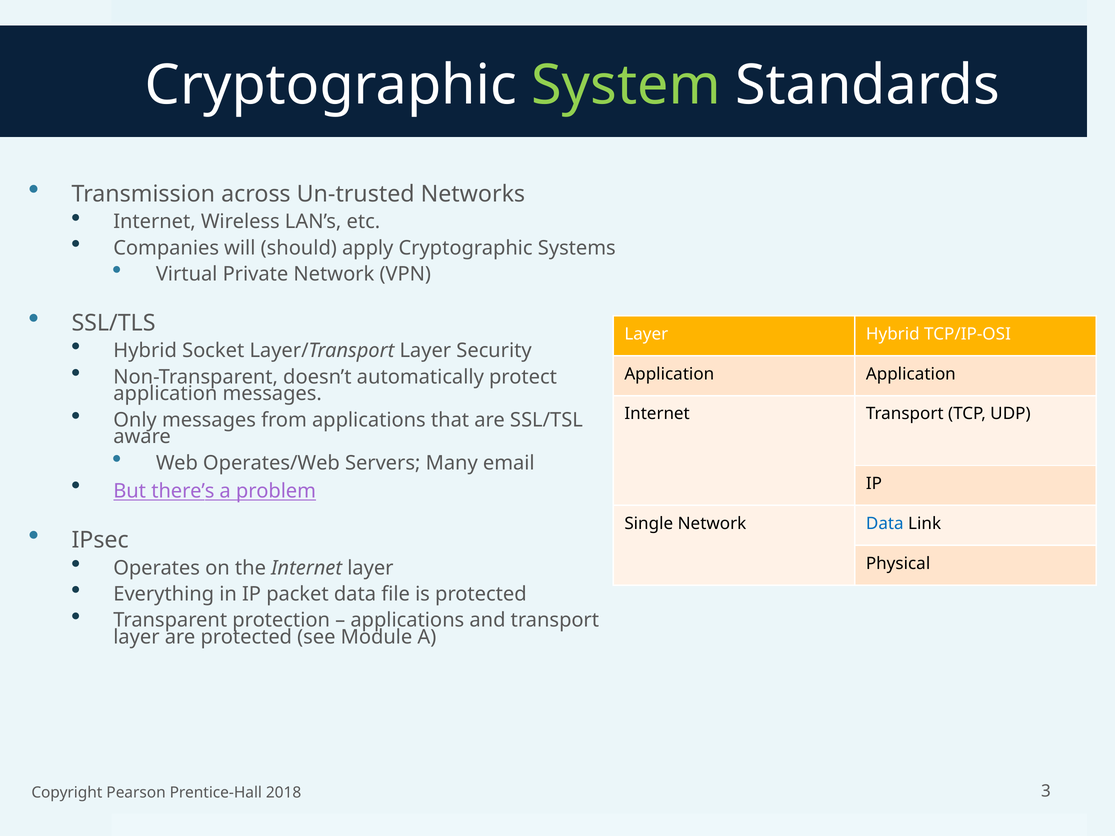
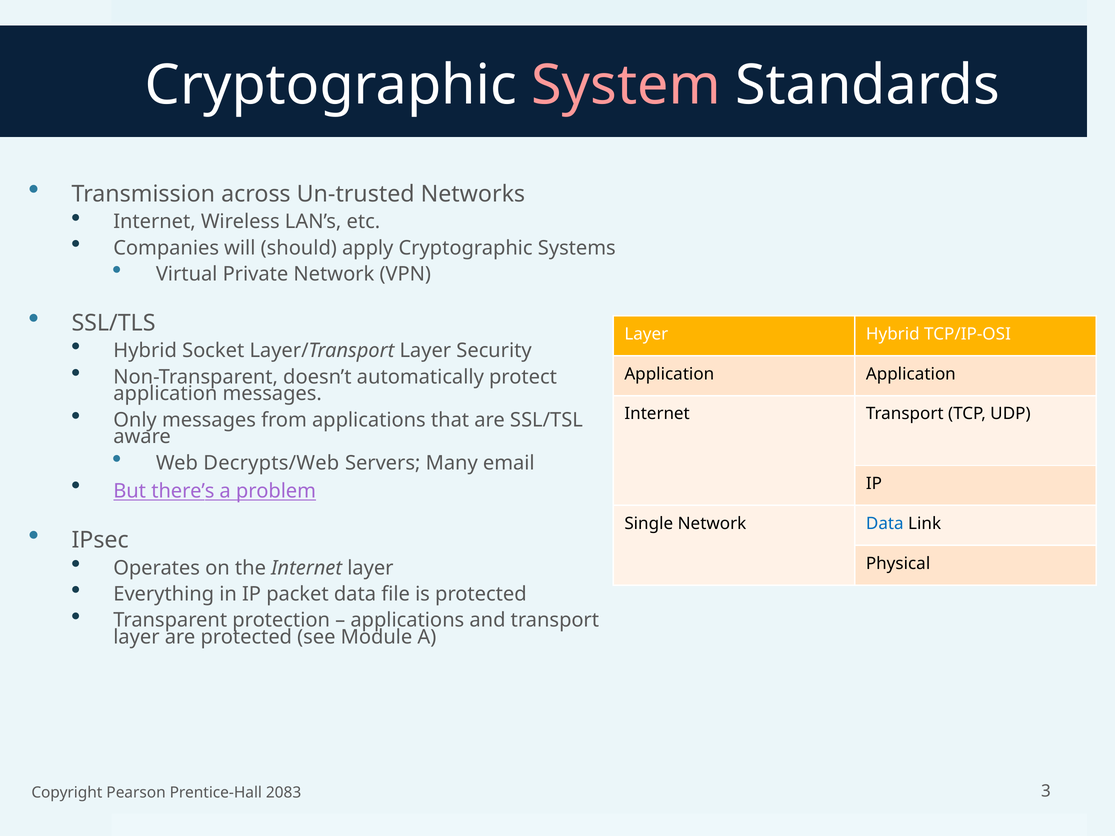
System colour: light green -> pink (626, 85)
Operates/Web: Operates/Web -> Decrypts/Web (271, 463)
2018: 2018 -> 2083 (284, 793)
